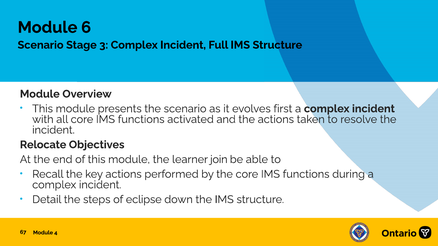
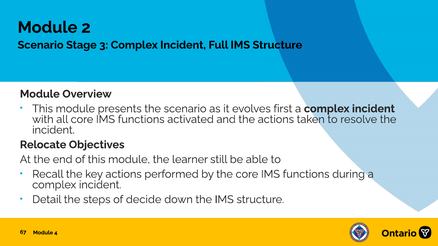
6: 6 -> 2 (86, 27)
join: join -> still (219, 160)
eclipse: eclipse -> decide (144, 200)
